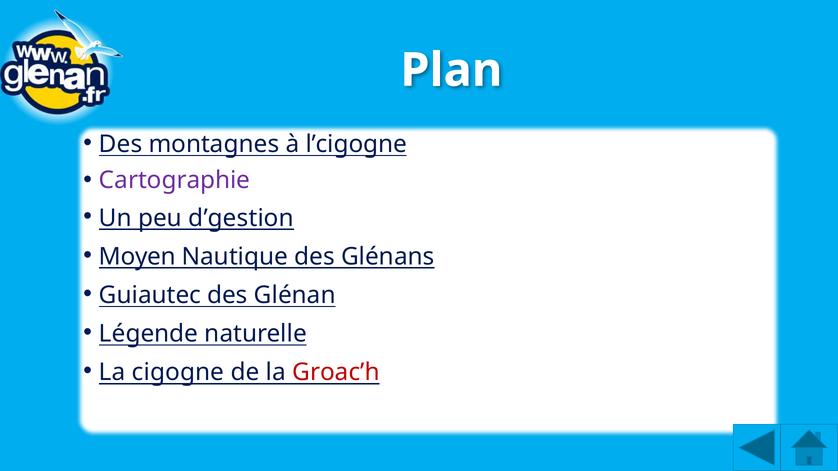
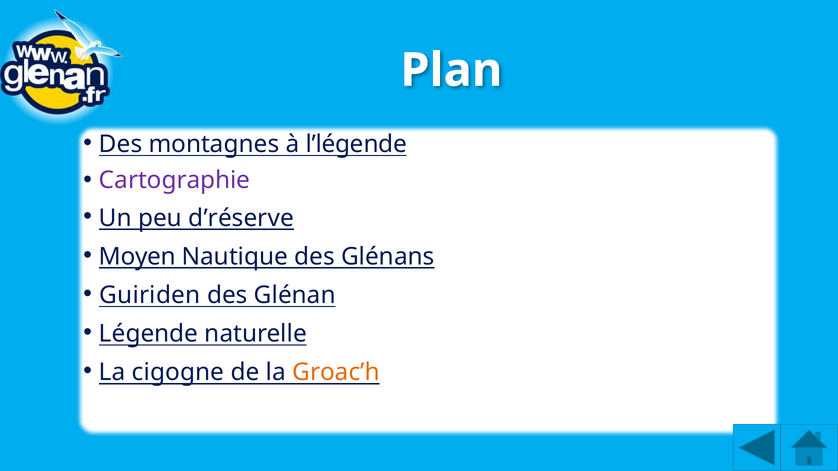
l’cigogne: l’cigogne -> l’légende (356, 144)
d’gestion: d’gestion -> d’réserve (241, 218)
Guiautec: Guiautec -> Guiriden (150, 295)
Groac’h colour: red -> orange (336, 373)
